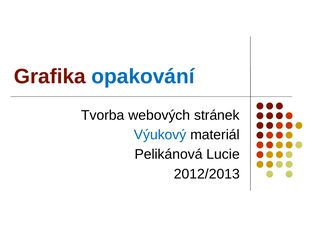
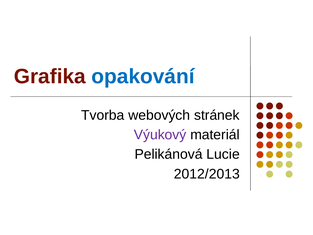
Výukový colour: blue -> purple (160, 135)
